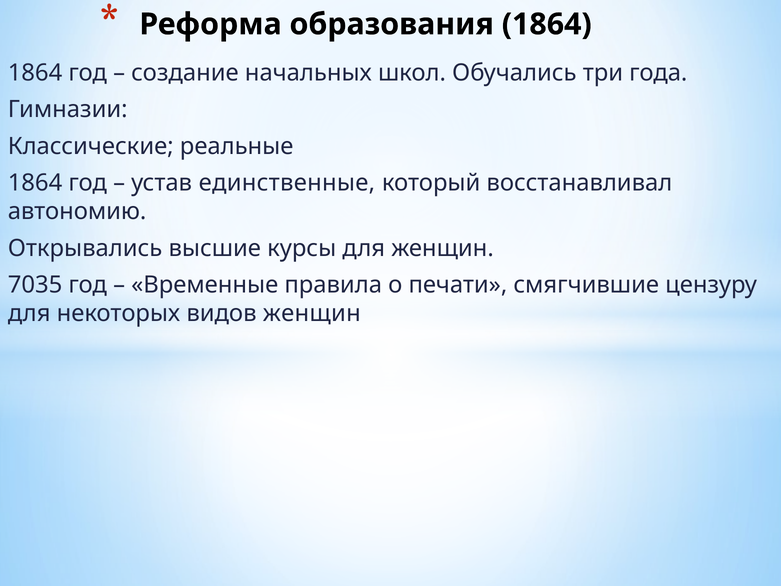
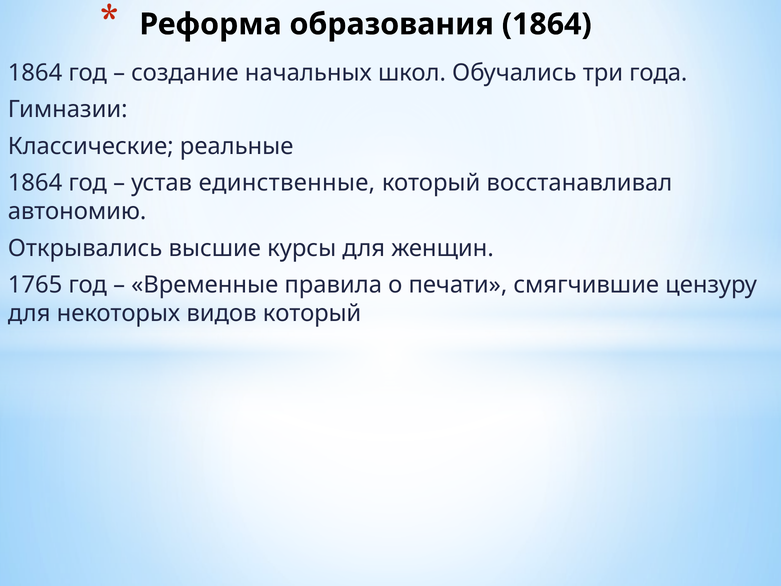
7035: 7035 -> 1765 (35, 285)
видов женщин: женщин -> который (312, 313)
